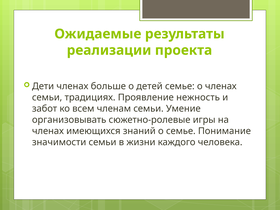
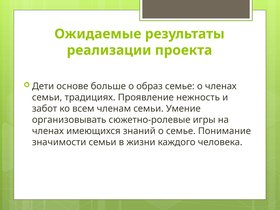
Дети членах: членах -> основе (72, 86)
детей: детей -> образ (150, 86)
